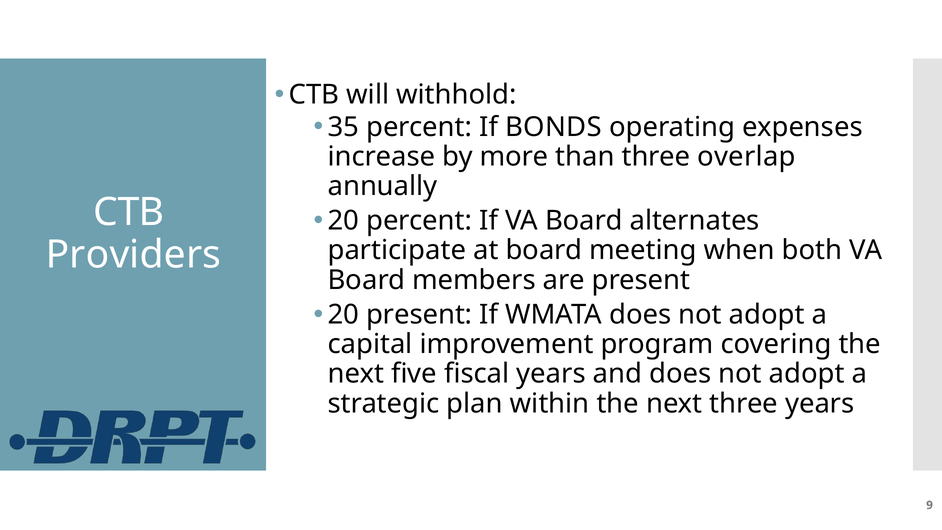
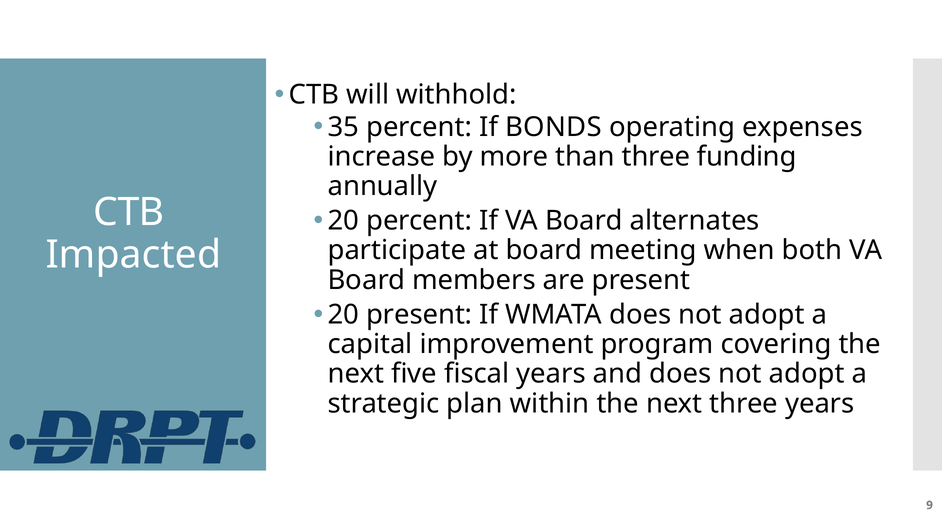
overlap: overlap -> funding (747, 157)
Providers: Providers -> Impacted (133, 255)
